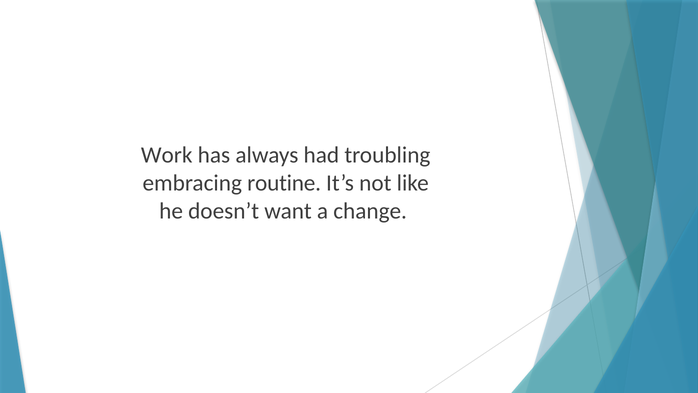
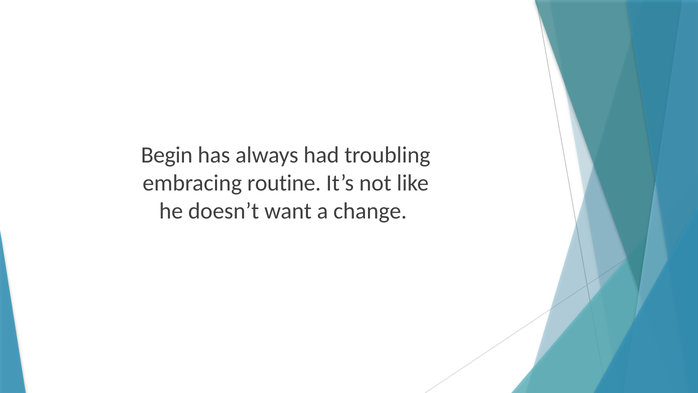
Work: Work -> Begin (167, 155)
